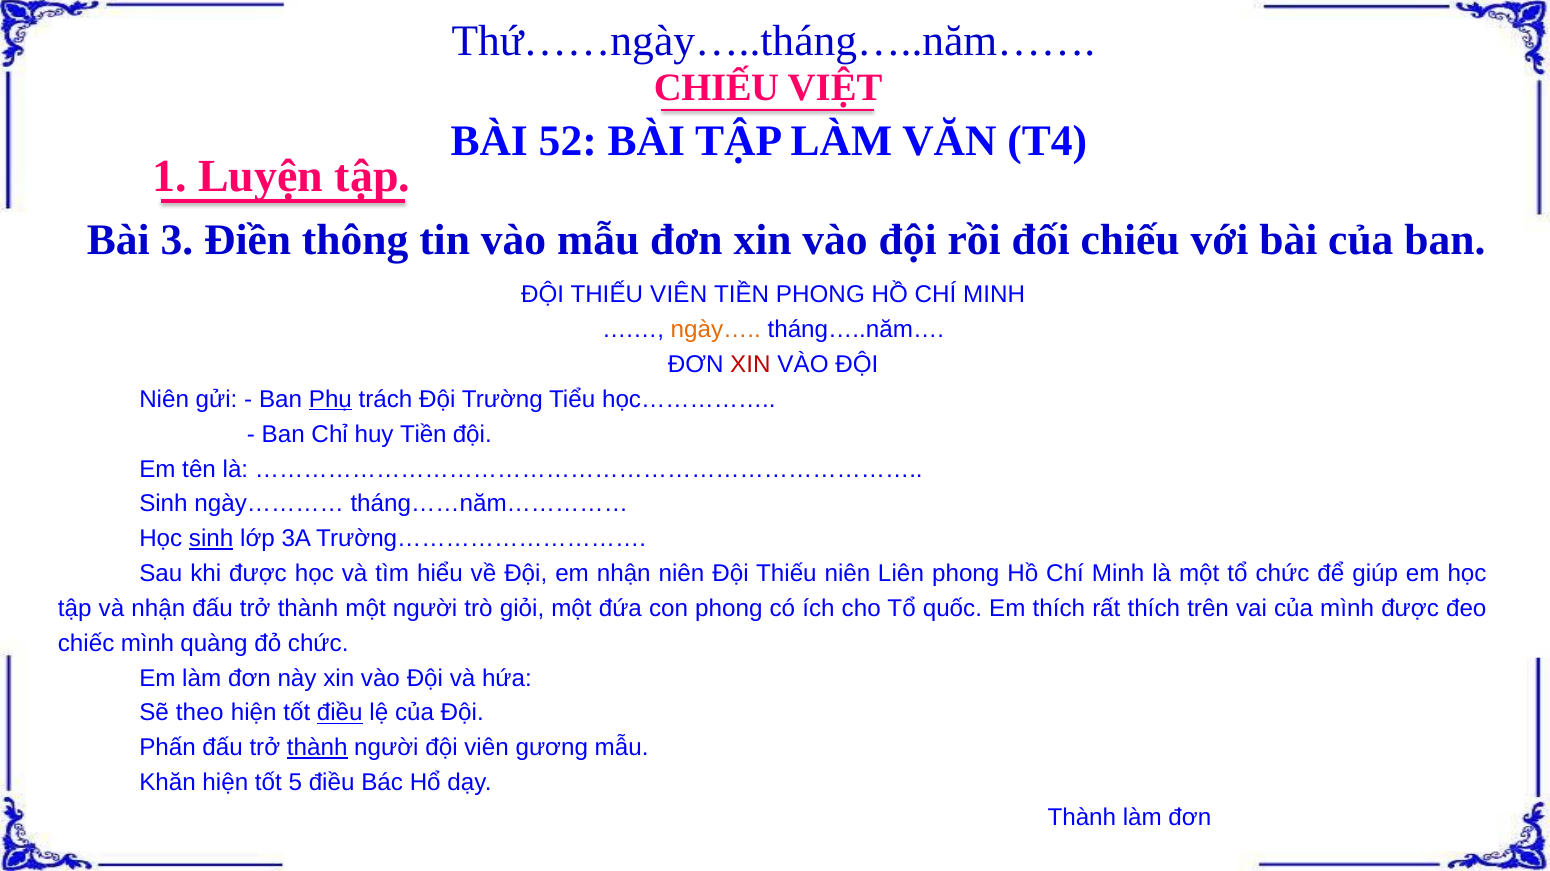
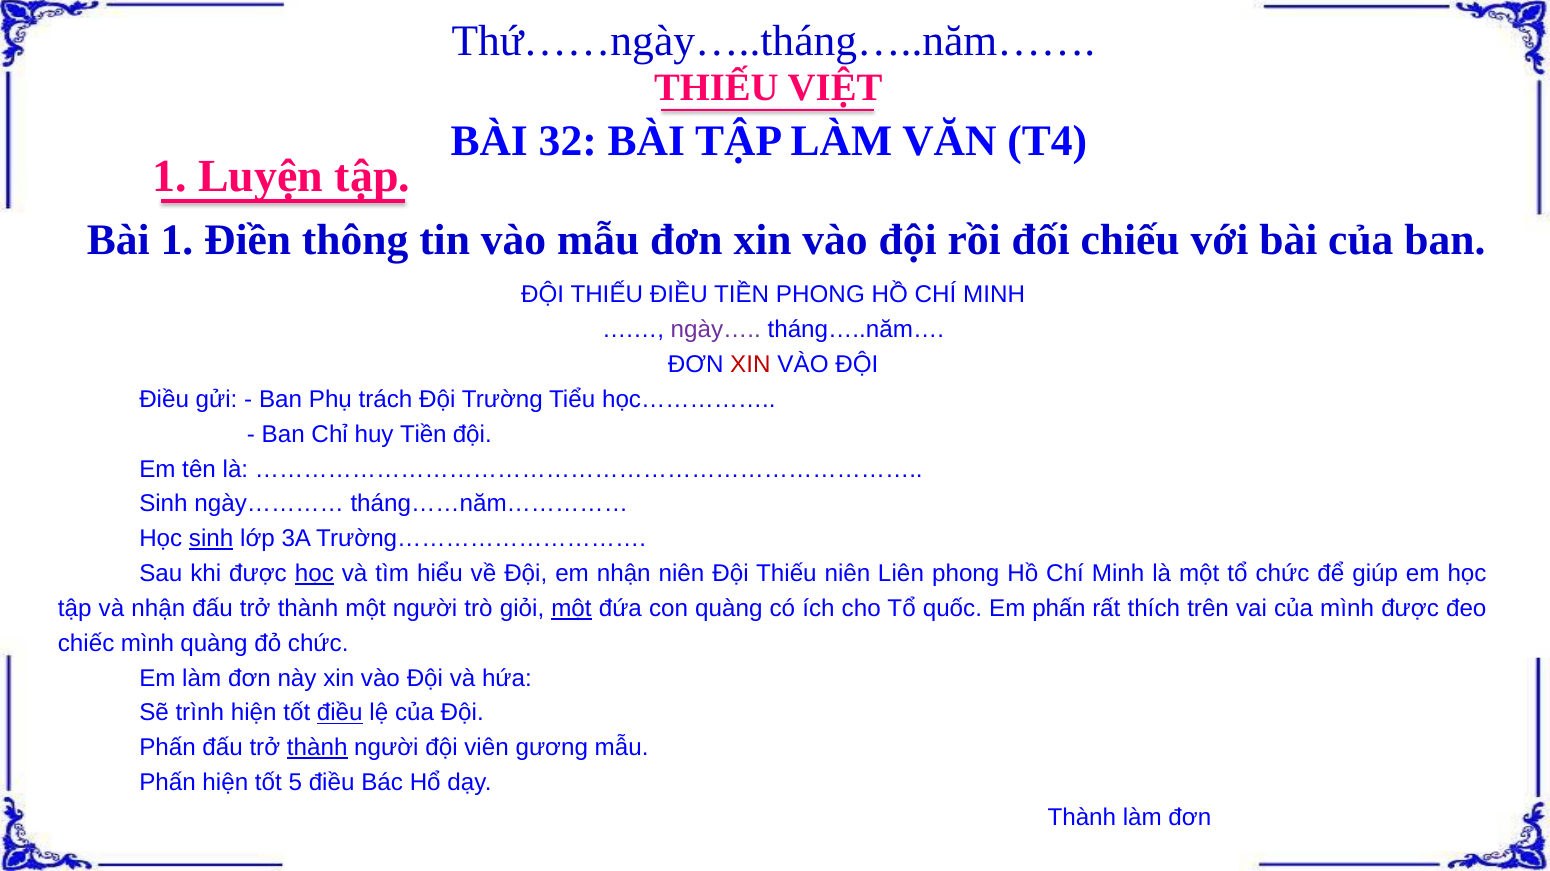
CHIẾU: CHIẾU -> THIẾU (716, 88)
52: 52 -> 32 (568, 141)
Bài 3: 3 -> 1 (177, 240)
THIẾU VIÊN: VIÊN -> ĐIỀU (679, 295)
ngày… colour: orange -> purple (716, 330)
Niên: Niên -> Điều (164, 399)
Phụ underline: present -> none (330, 399)
học underline: none -> present (314, 573)
một underline: none -> present (571, 608)
con phong: phong -> quàng (729, 608)
Em thích: thích -> phấn (1059, 608)
theo: theo -> trình (200, 713)
Khăn: Khăn -> Phấn (167, 782)
